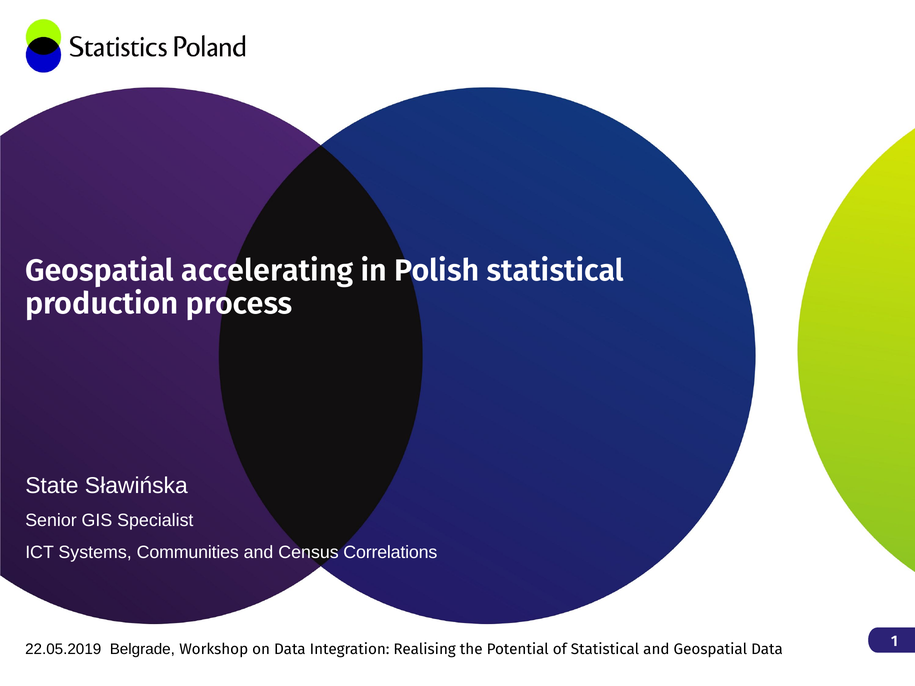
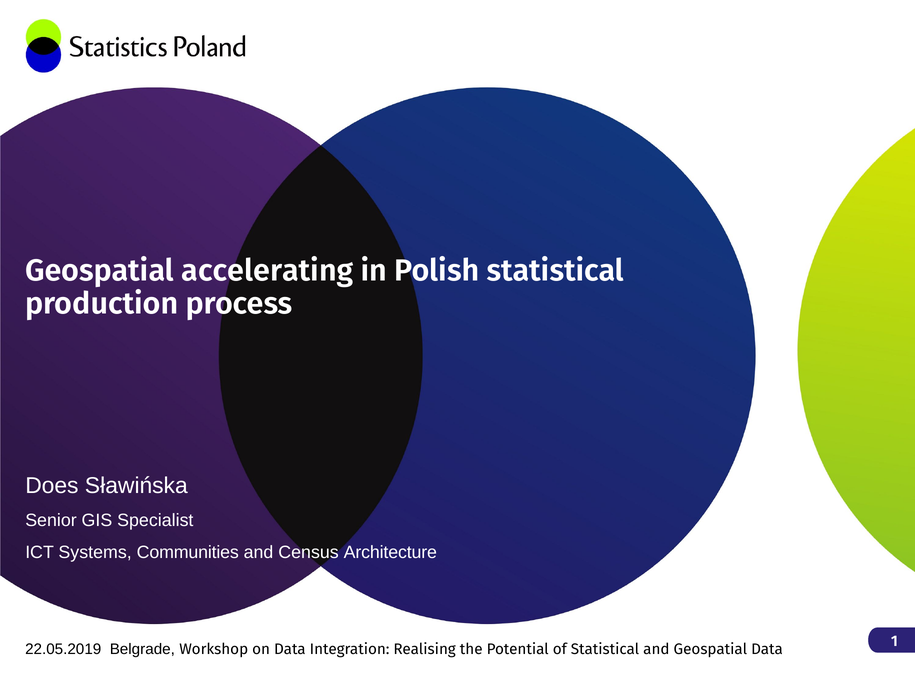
State: State -> Does (52, 486)
Correlations: Correlations -> Architecture (390, 553)
